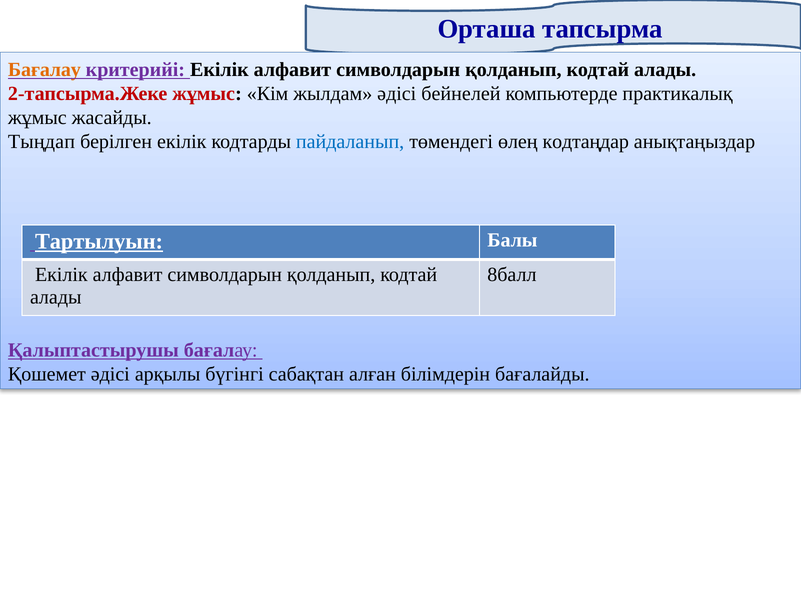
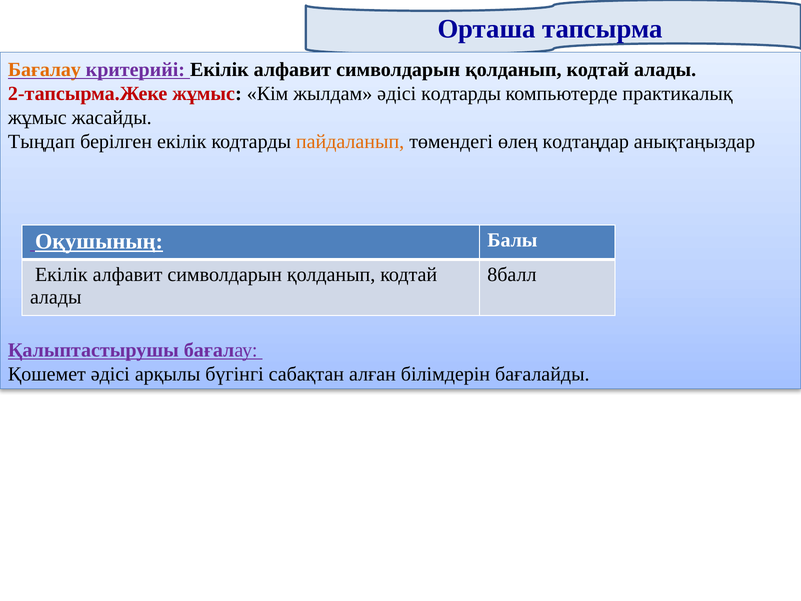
әдісі бейнелей: бейнелей -> кодтарды (461, 94)
пайдаланып colour: blue -> orange (350, 142)
Тартылуын: Тартылуын -> Оқушының (99, 241)
